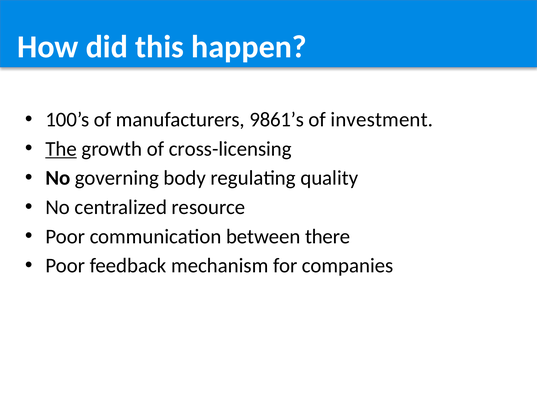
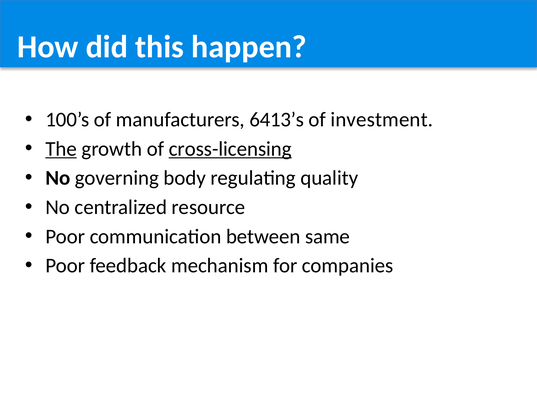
9861’s: 9861’s -> 6413’s (277, 120)
cross-licensing underline: none -> present (230, 149)
there: there -> same (328, 236)
